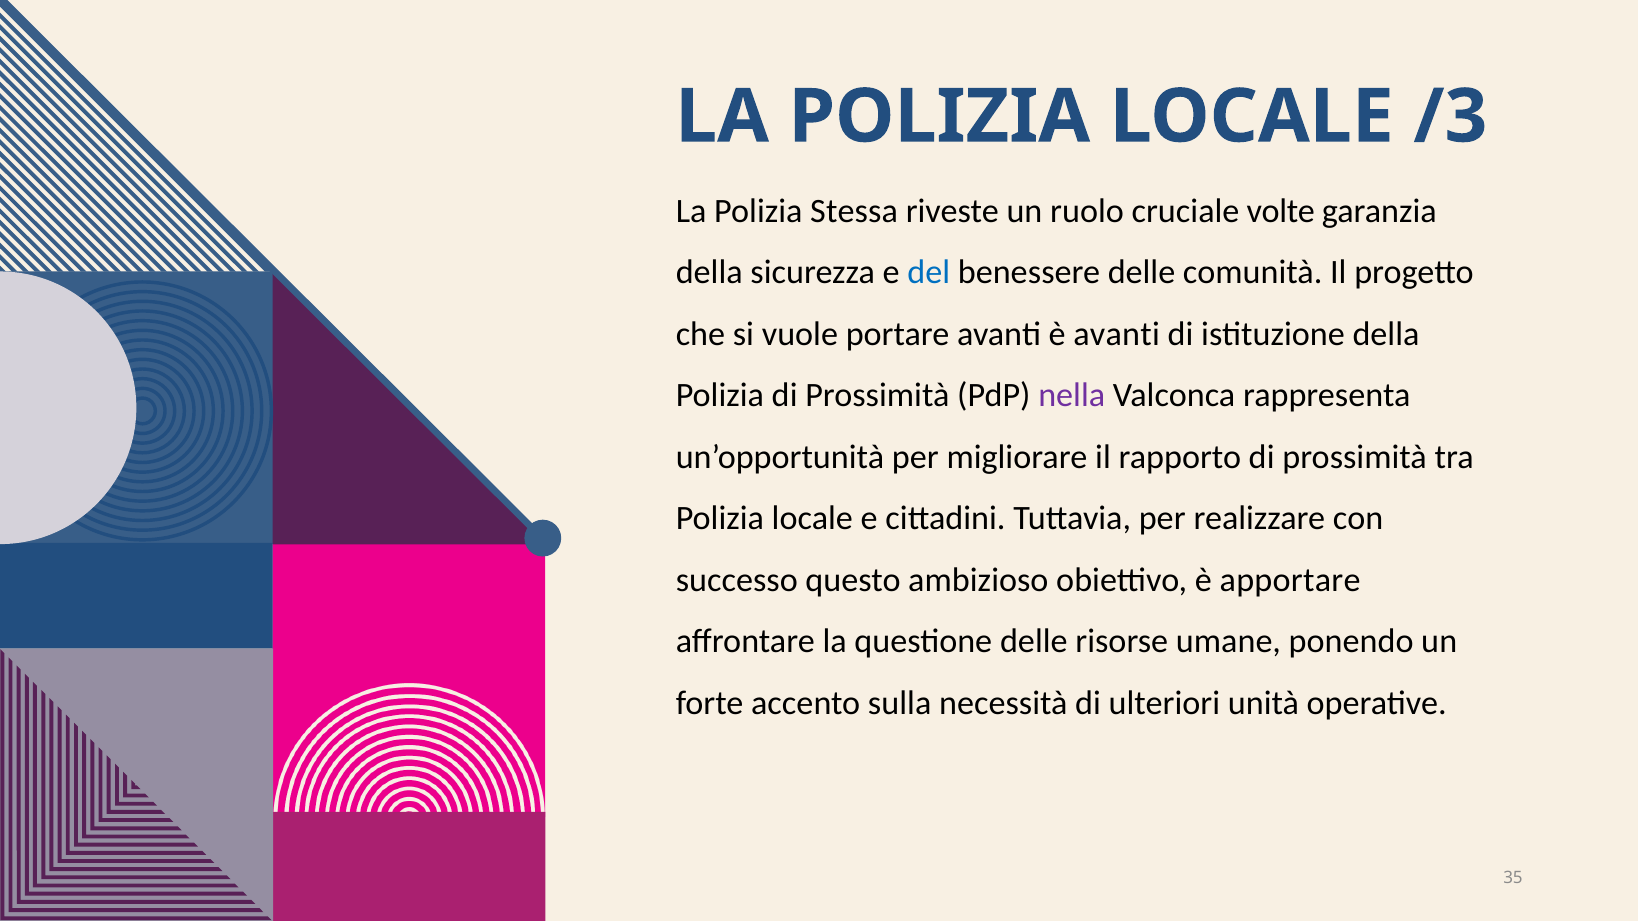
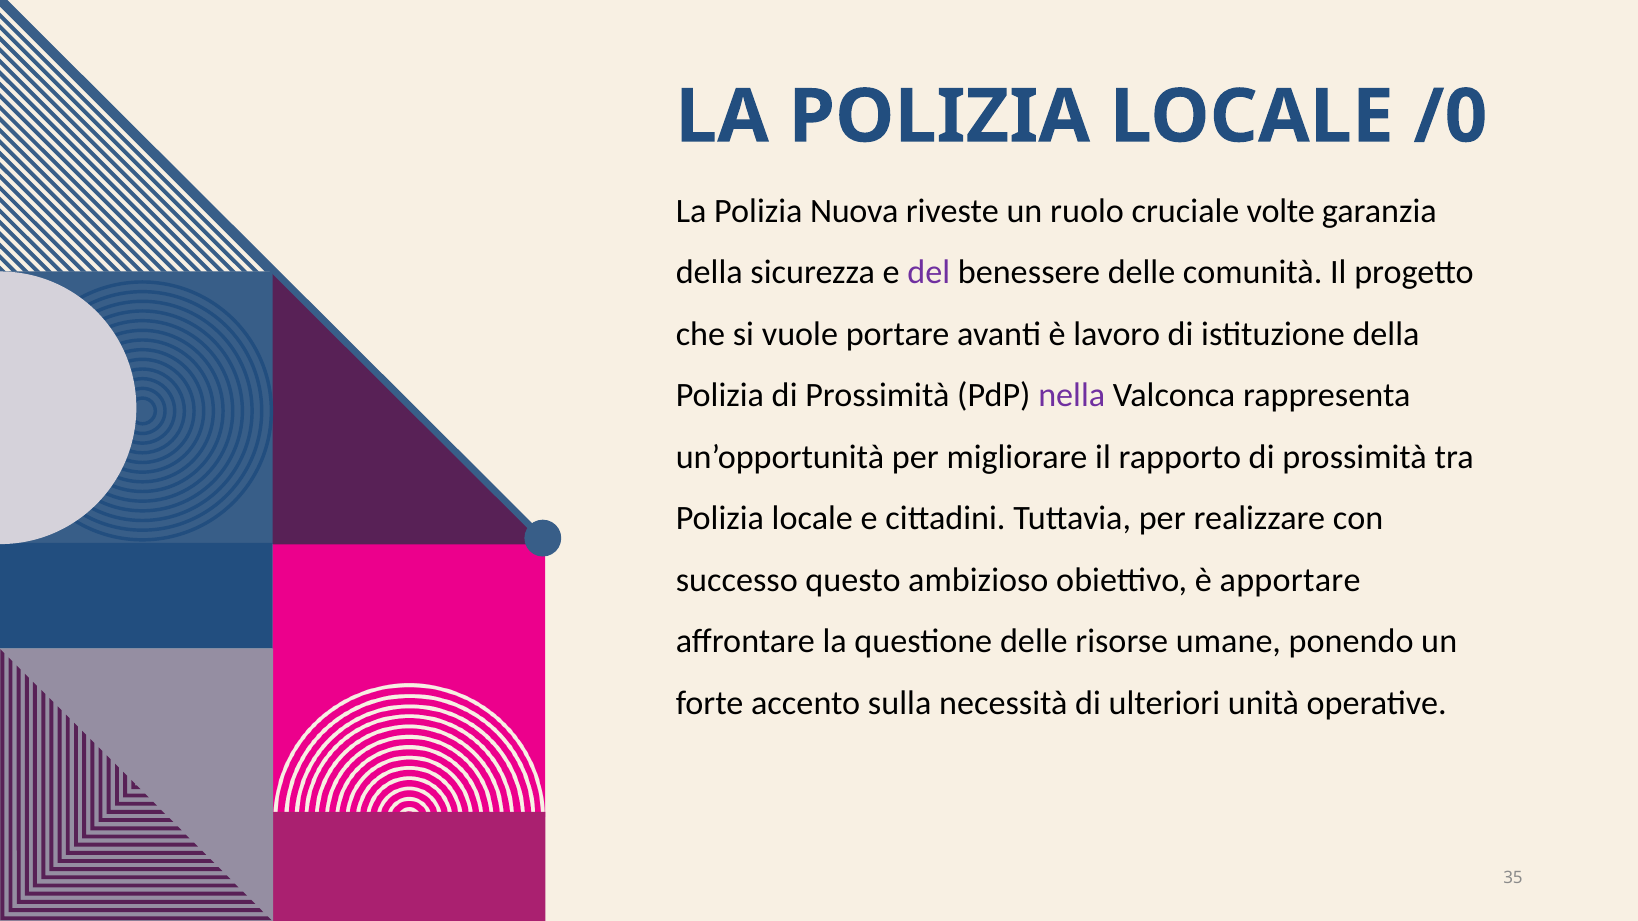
/3: /3 -> /0 (1450, 117)
Stessa: Stessa -> Nuova (854, 211)
del colour: blue -> purple (929, 273)
è avanti: avanti -> lavoro (1117, 334)
